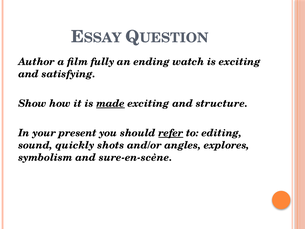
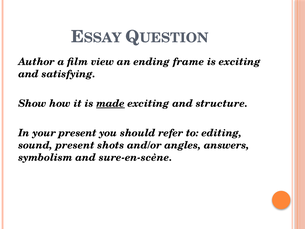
fully: fully -> view (102, 62)
watch: watch -> frame (188, 62)
refer underline: present -> none (171, 133)
sound quickly: quickly -> present (75, 145)
explores: explores -> answers (227, 145)
